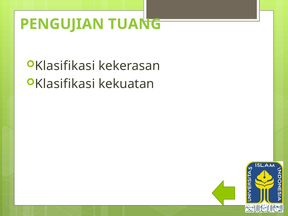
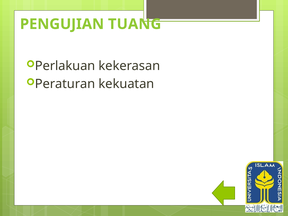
Klasifikasi: Klasifikasi -> Perlakuan (65, 66)
Klasifikasi: Klasifikasi -> Peraturan (65, 84)
